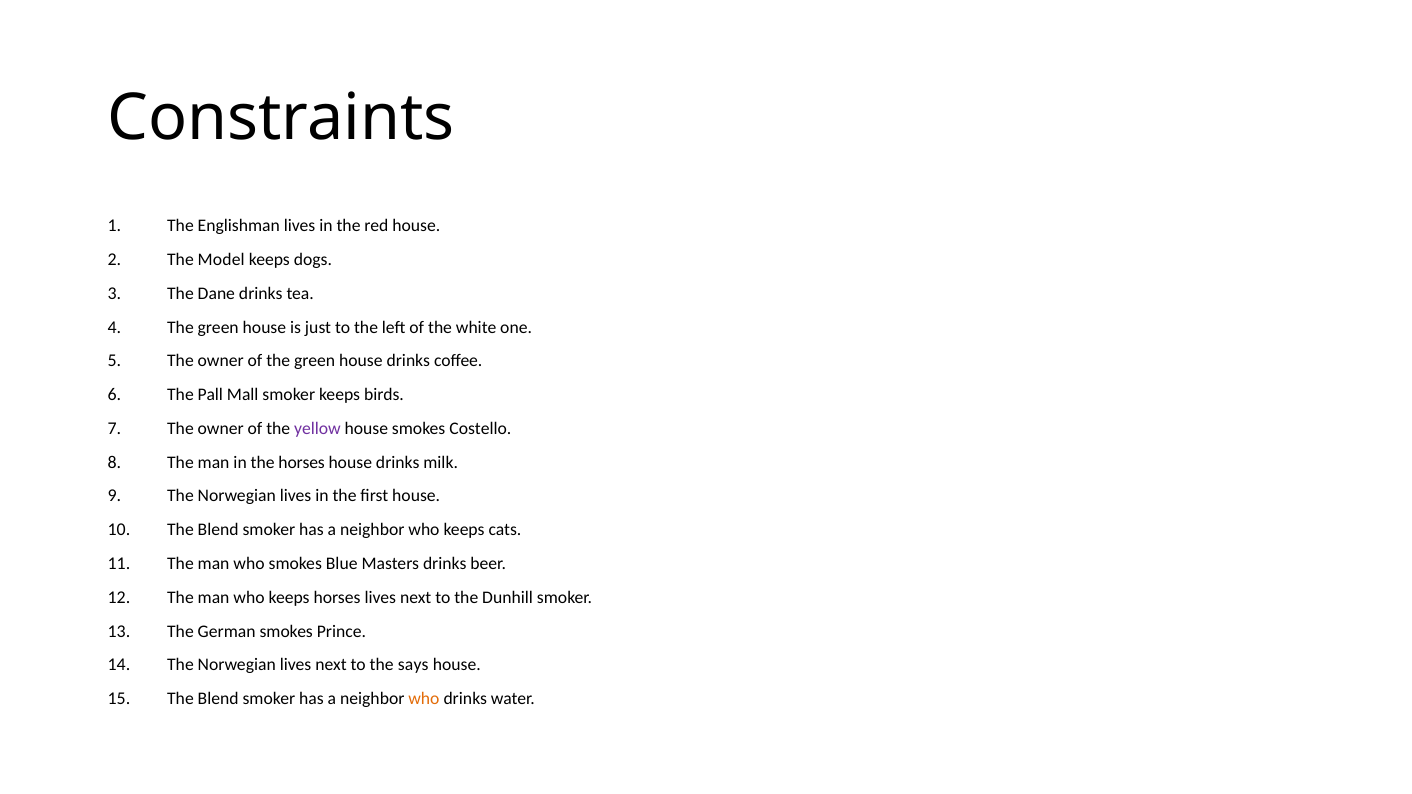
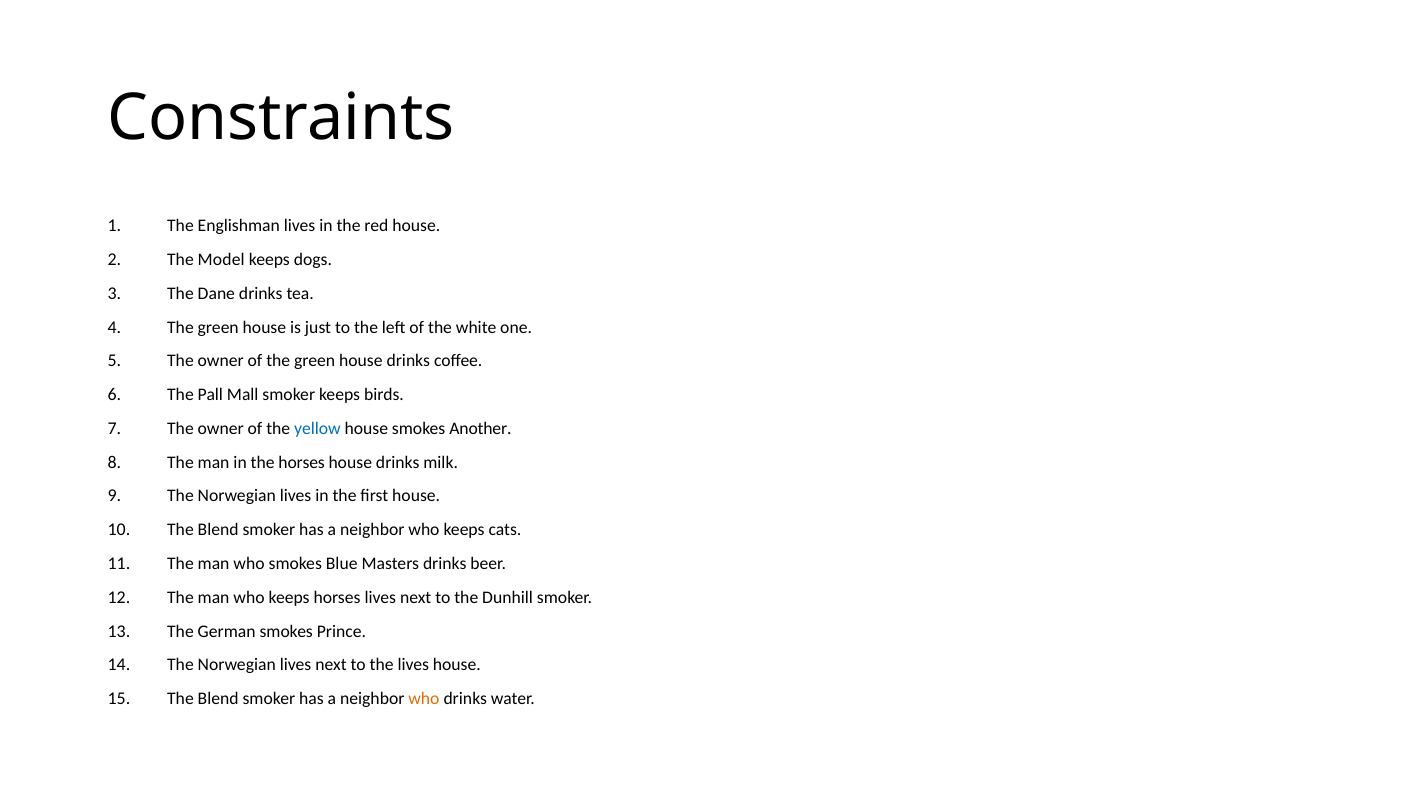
yellow colour: purple -> blue (317, 429)
Costello: Costello -> Another (480, 429)
the says: says -> lives (413, 665)
